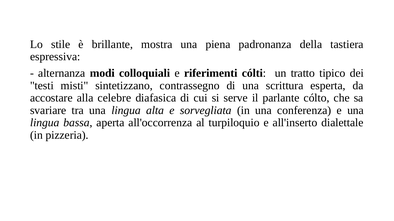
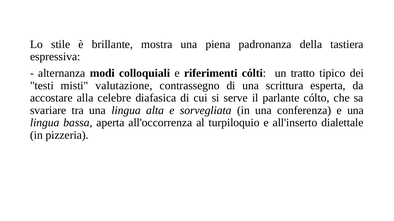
sintetizzano: sintetizzano -> valutazione (124, 86)
